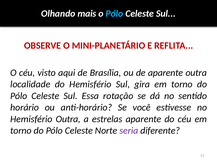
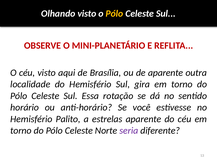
Olhando mais: mais -> visto (87, 14)
Pólo colour: light blue -> yellow (114, 14)
Hemisfério Outra: Outra -> Palito (68, 119)
